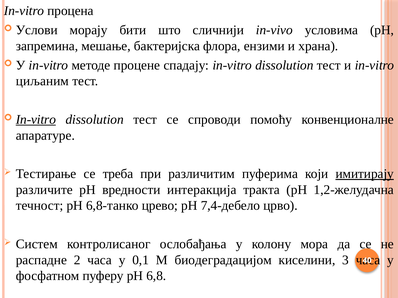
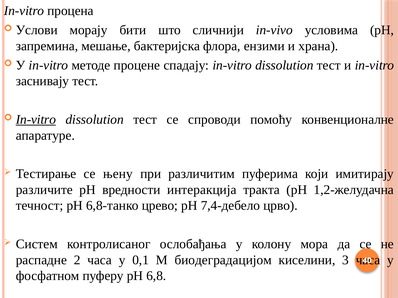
циљаним: циљаним -> заснивају (42, 81)
треба: треба -> њену (118, 174)
имитирају underline: present -> none (365, 174)
